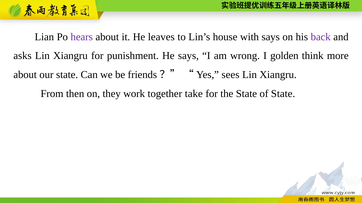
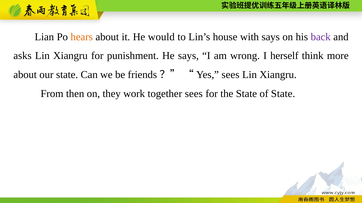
hears colour: purple -> orange (82, 37)
leaves: leaves -> would (161, 37)
golden: golden -> herself (284, 56)
together take: take -> sees (194, 94)
